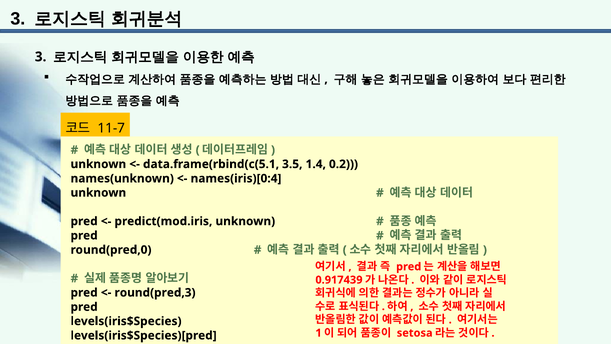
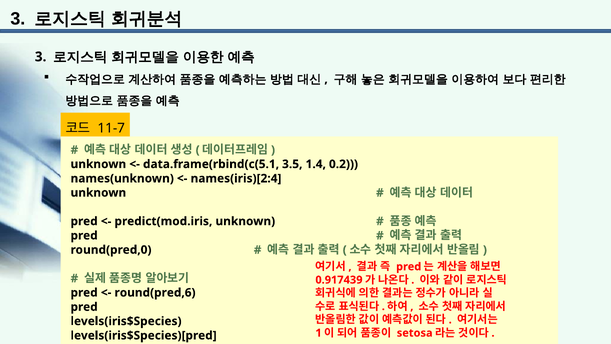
names(iris)[0:4: names(iris)[0:4 -> names(iris)[2:4 (236, 178)
round(pred,3: round(pred,3 -> round(pred,6 (155, 292)
